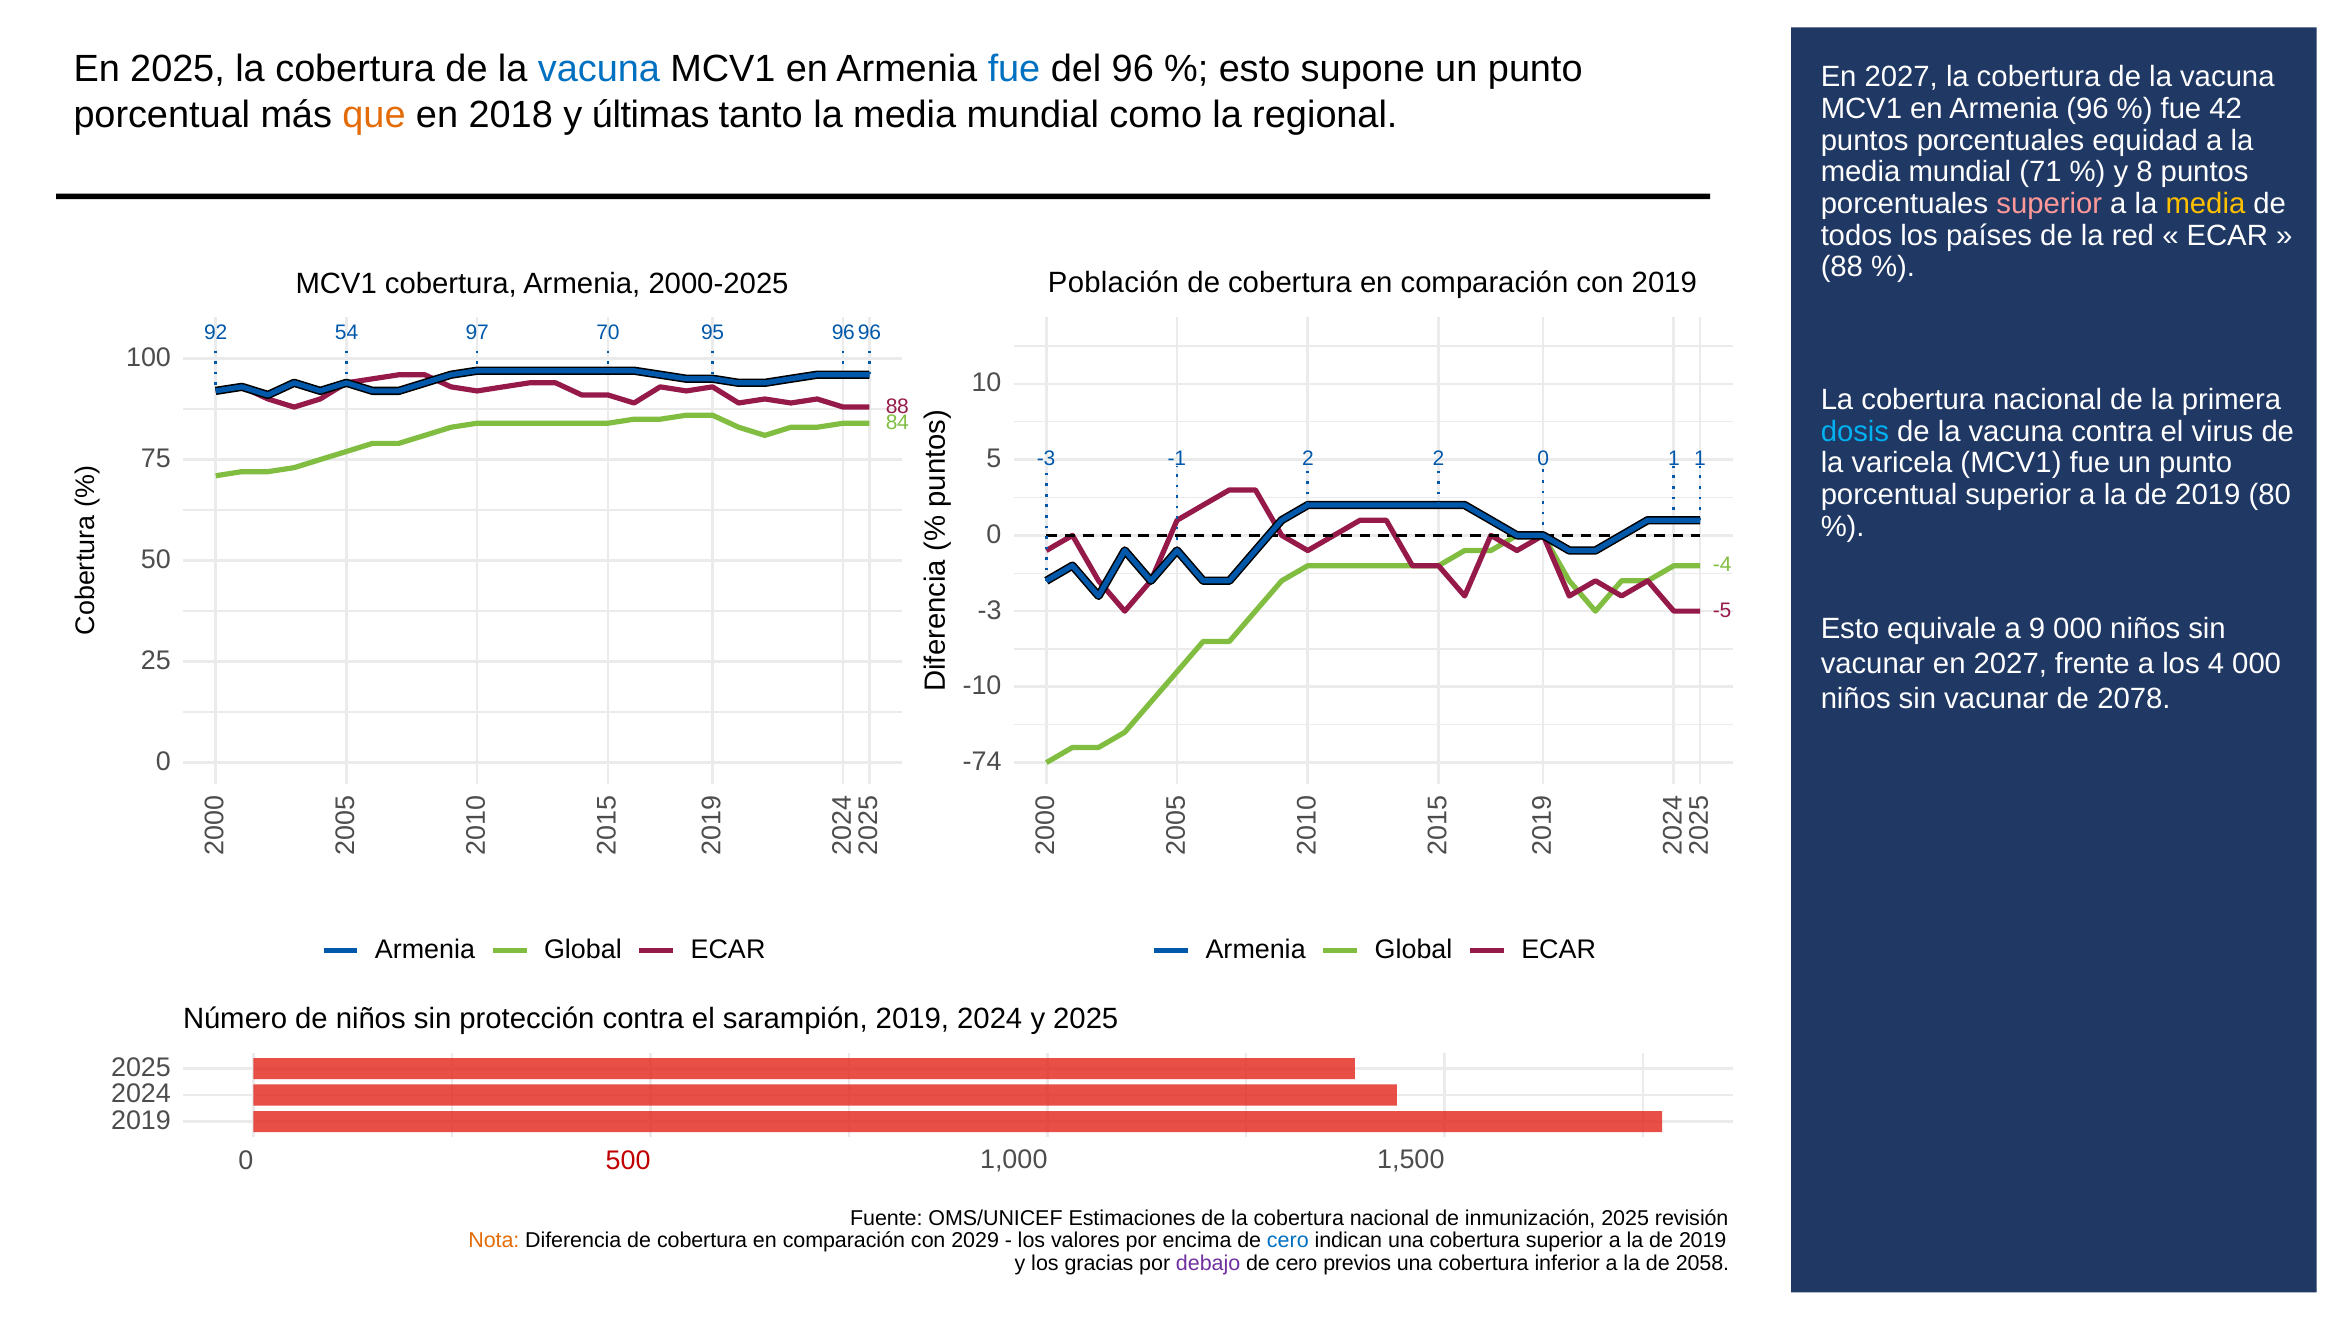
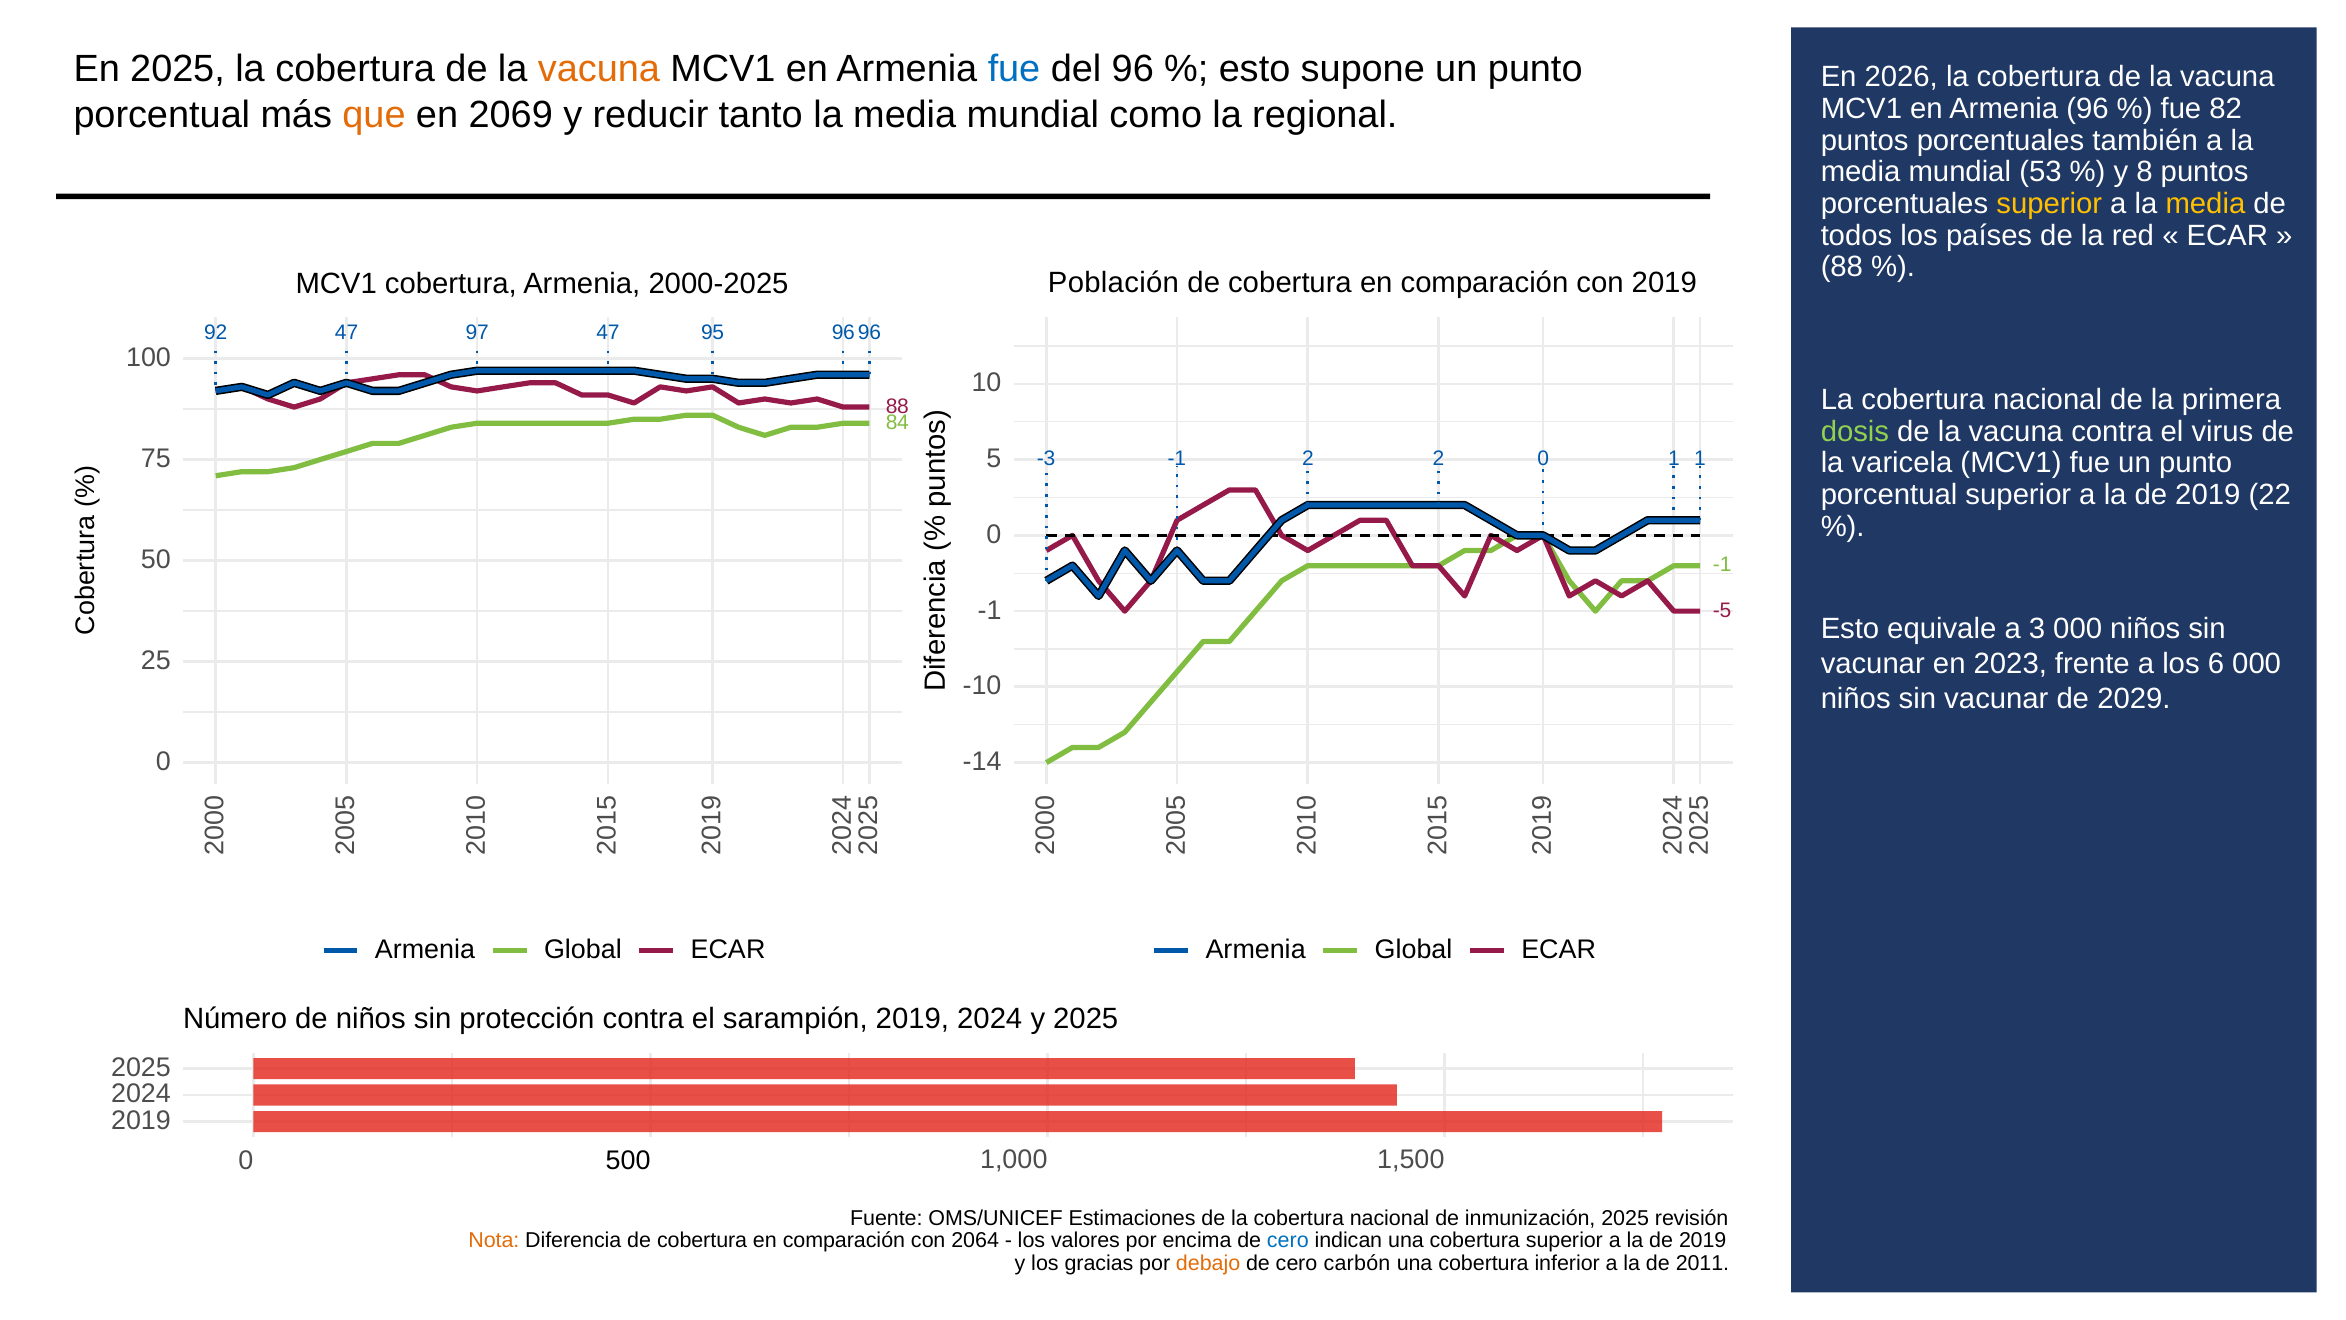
vacuna colour: blue -> orange (599, 69)
2027: 2027 -> 2026 (1901, 77)
42: 42 -> 82 (2226, 109)
2018: 2018 -> 2069 (511, 115)
últimas: últimas -> reducir (651, 115)
equidad: equidad -> también (2145, 140)
71: 71 -> 53 (2040, 172)
superior colour: pink -> yellow (2049, 204)
92 54: 54 -> 47 (347, 332)
97 70: 70 -> 47 (608, 332)
dosis colour: light blue -> light green (1855, 431)
80: 80 -> 22 (2270, 495)
-4: -4 -> -1 (1722, 565)
-3: -3 -> -1 (990, 610)
a 9: 9 -> 3 (2037, 628)
vacunar en 2027: 2027 -> 2023 (2010, 663)
los 4: 4 -> 6 (2216, 663)
2078: 2078 -> 2029 (2134, 699)
-74: -74 -> -14 (982, 761)
500 colour: red -> black (628, 1161)
2029: 2029 -> 2064 (975, 1240)
debajo colour: purple -> orange (1208, 1263)
previos: previos -> carbón (1357, 1263)
2058: 2058 -> 2011 (1702, 1263)
